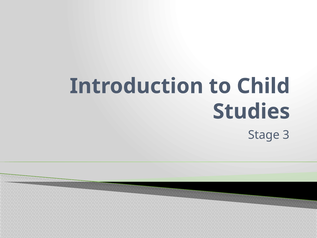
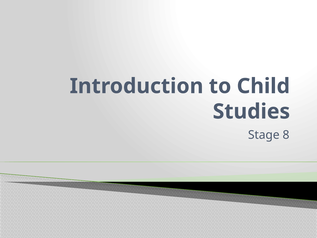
3: 3 -> 8 (286, 135)
